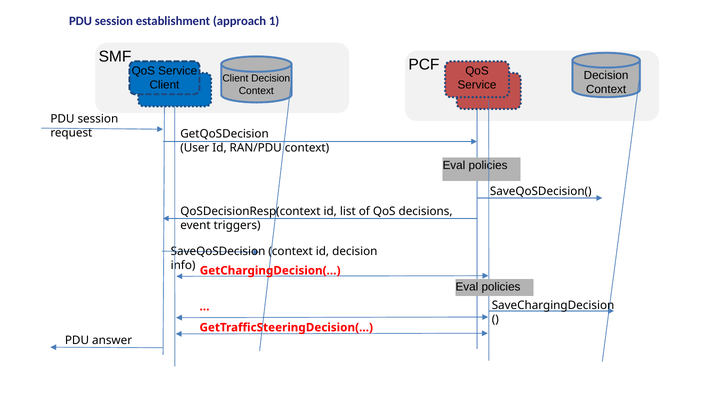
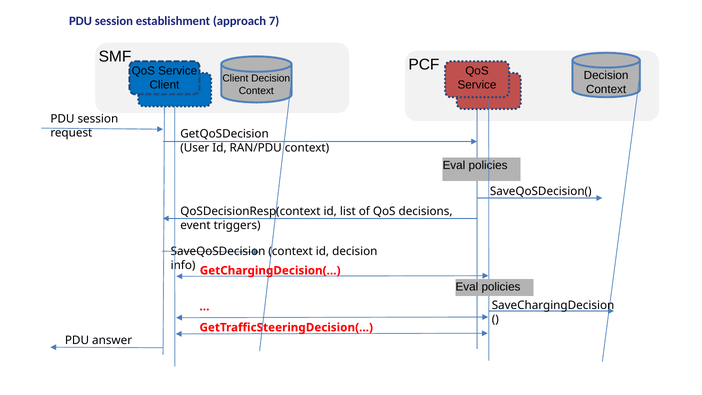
1: 1 -> 7 (274, 21)
